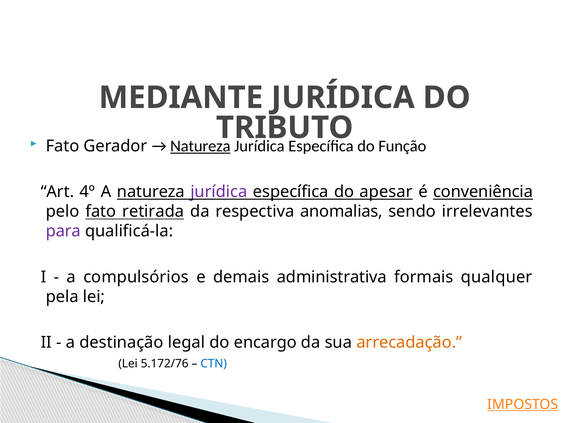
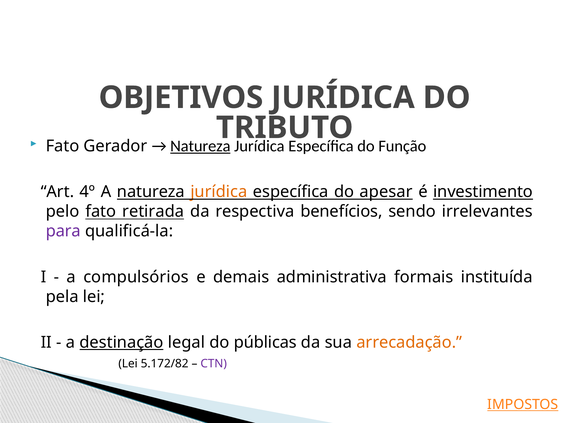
MEDIANTE: MEDIANTE -> OBJETIVOS (181, 98)
jurídica colour: purple -> orange (219, 192)
conveniência: conveniência -> investimento (483, 192)
anomalias: anomalias -> benefícios (341, 211)
qualquer: qualquer -> instituída (497, 277)
destinação underline: none -> present (122, 342)
encargo: encargo -> públicas (265, 342)
5.172/76: 5.172/76 -> 5.172/82 (165, 364)
CTN colour: blue -> purple (214, 364)
